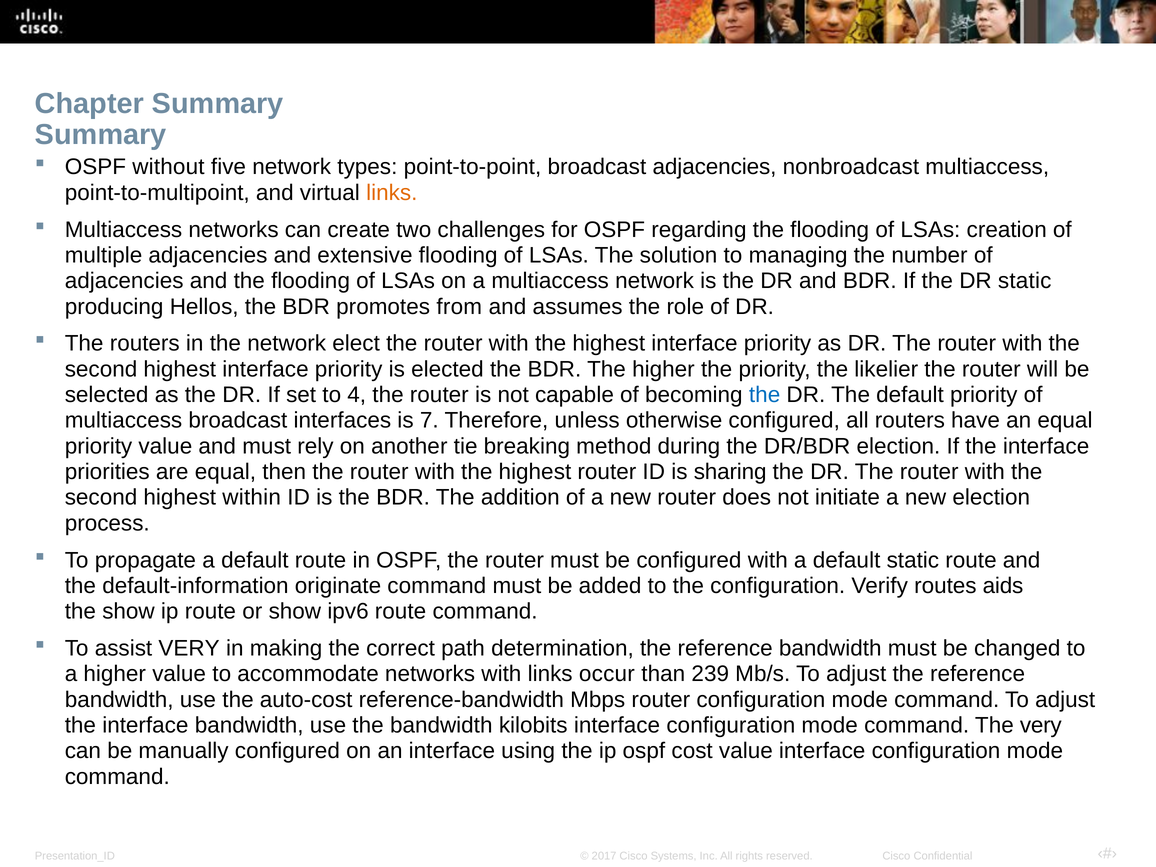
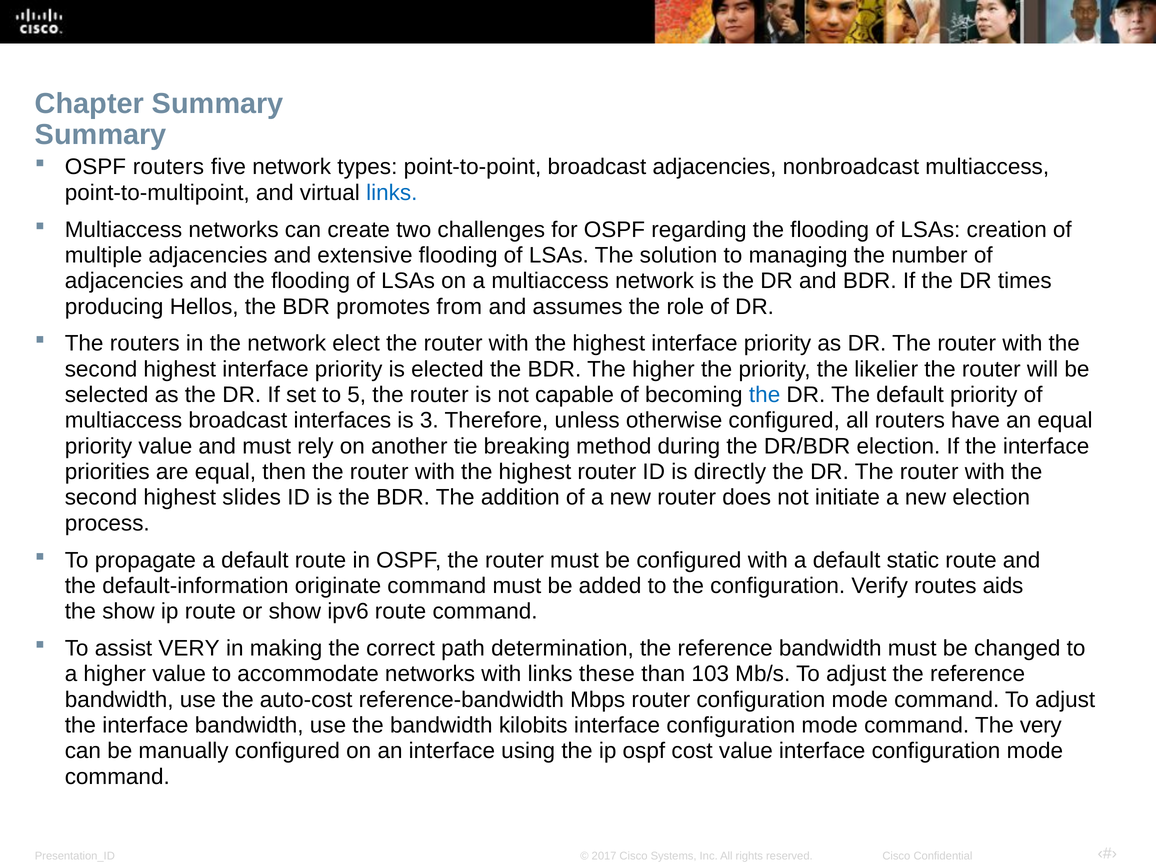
OSPF without: without -> routers (168, 167)
links colour: orange -> blue (392, 193)
DR static: static -> times (1025, 281)
4: 4 -> 5 (357, 395)
7: 7 -> 3 (429, 421)
sharing: sharing -> directly (730, 472)
within: within -> slides (252, 498)
occur: occur -> these (607, 674)
239: 239 -> 103 (710, 674)
